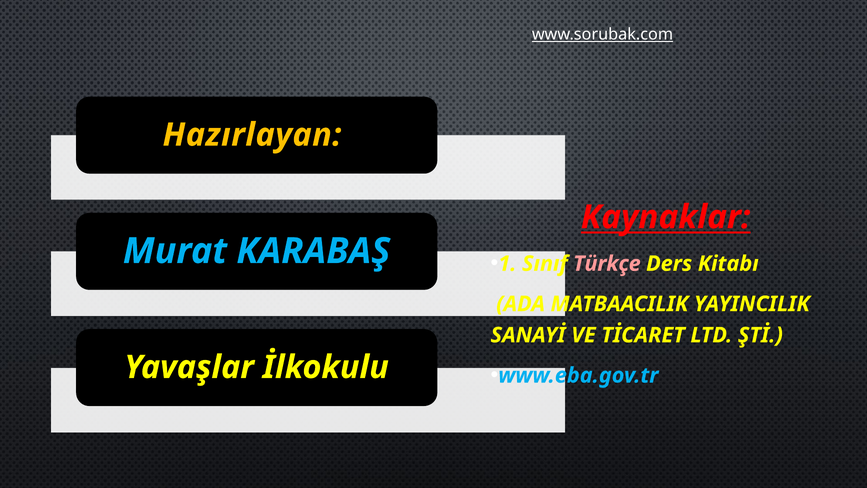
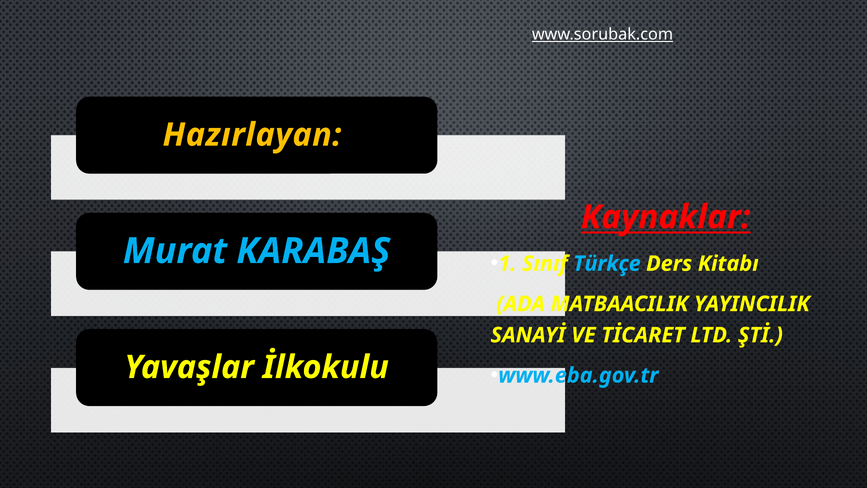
Türkçe colour: pink -> light blue (607, 264)
